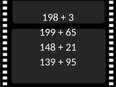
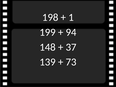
3: 3 -> 1 (71, 17)
65: 65 -> 94 (71, 32)
21: 21 -> 37 (71, 47)
95: 95 -> 73 (71, 62)
